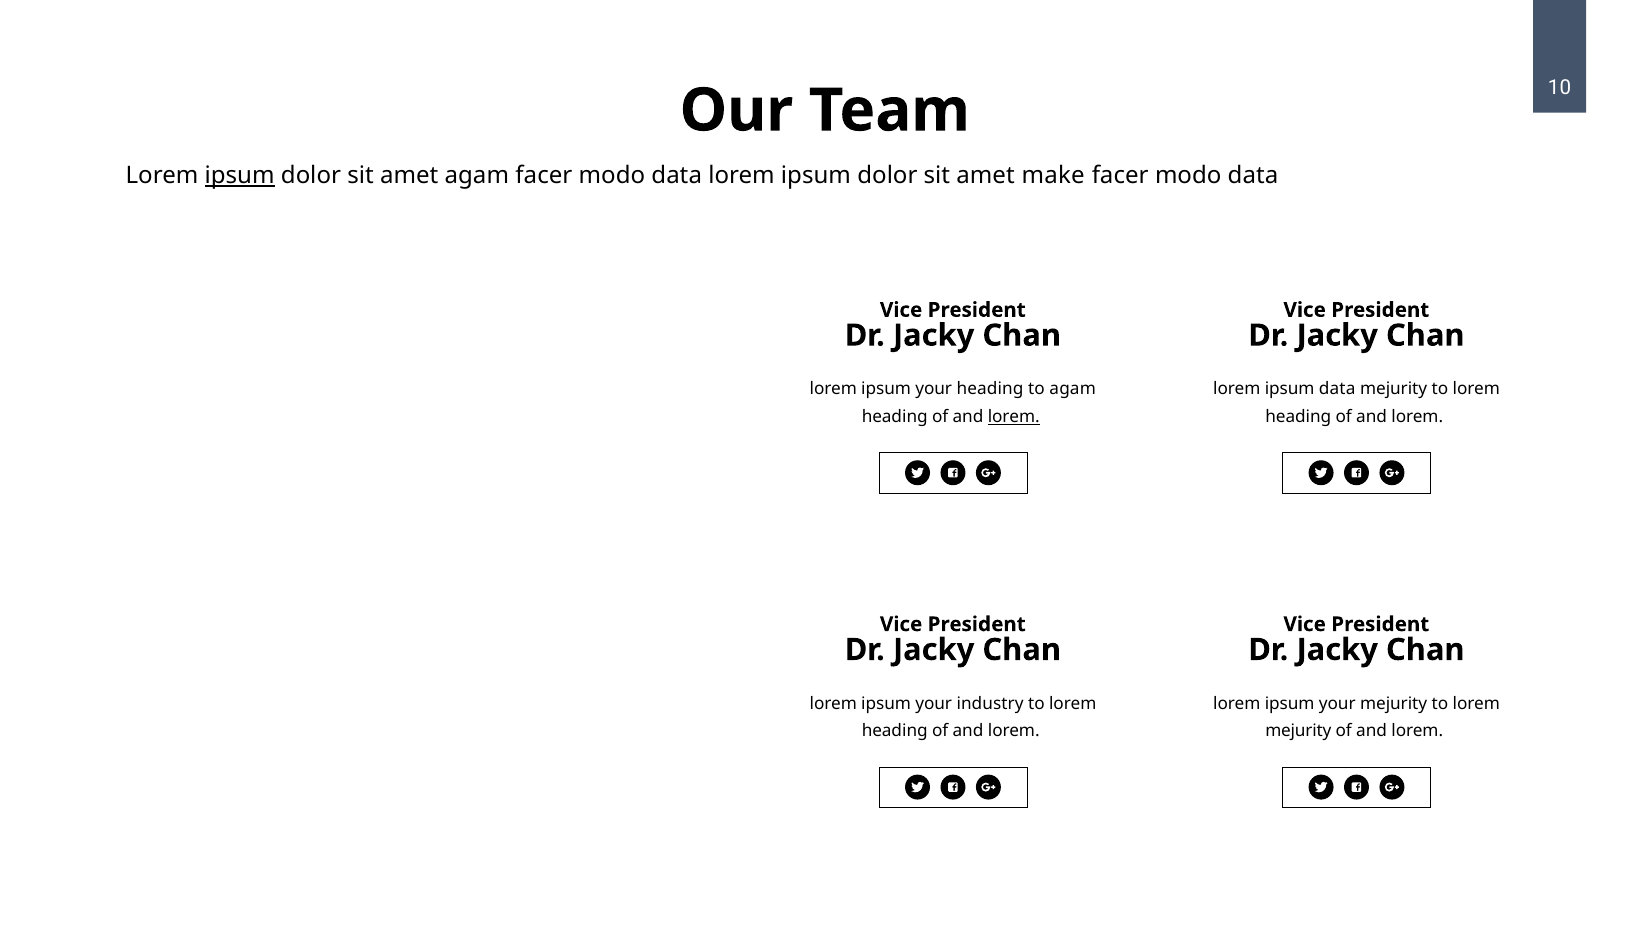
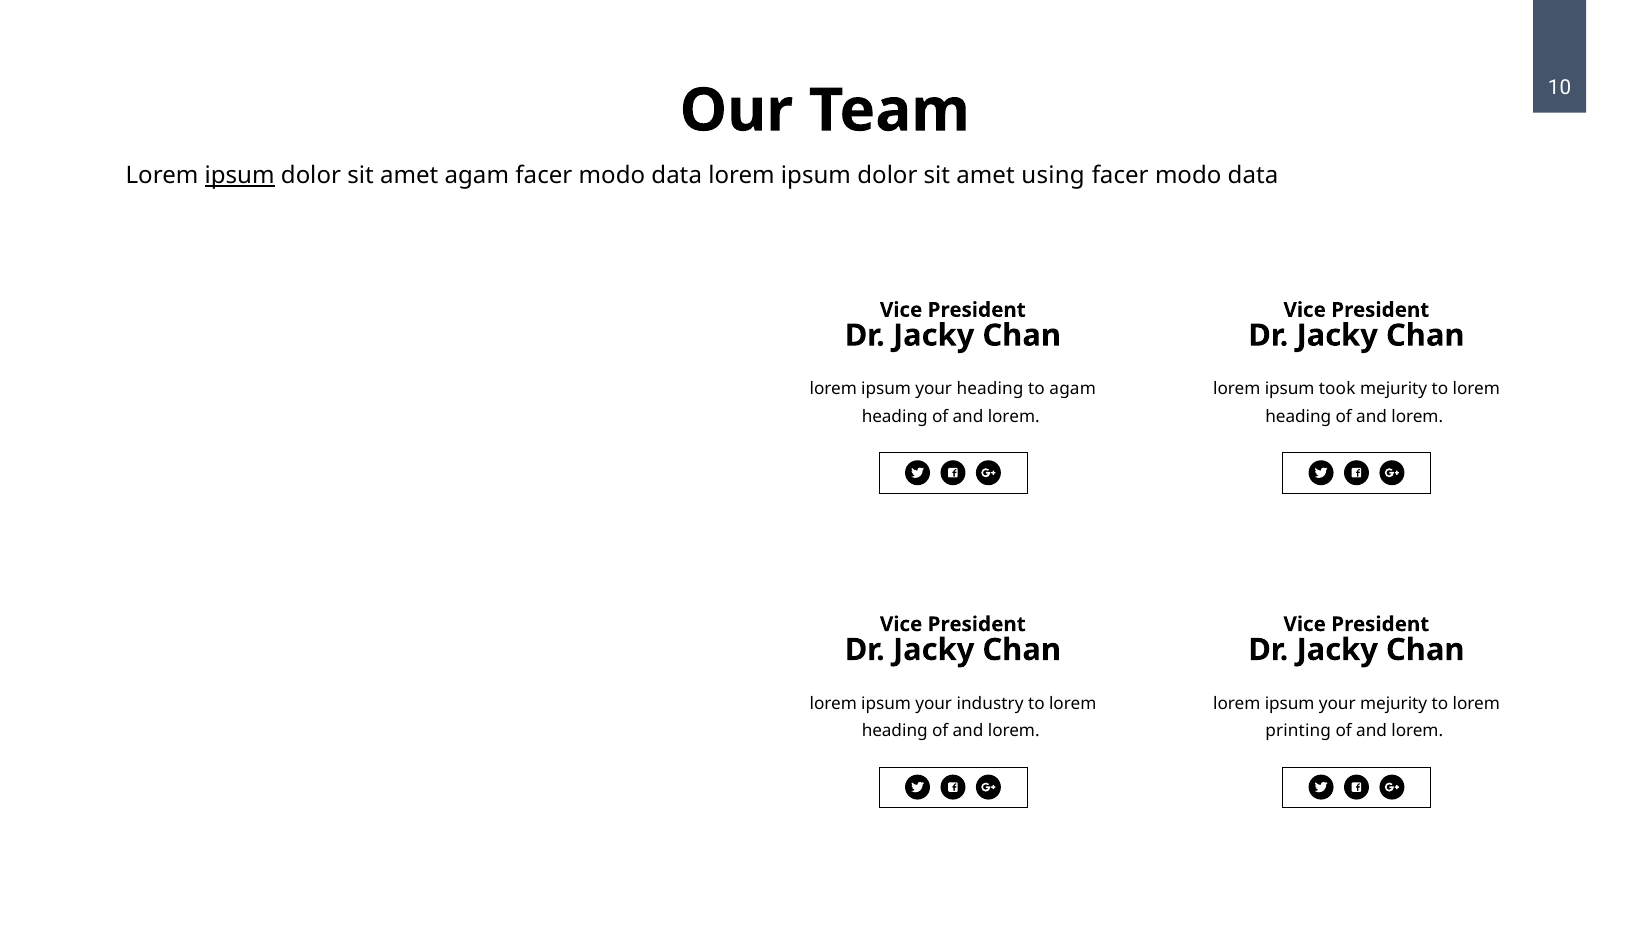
make: make -> using (1053, 176)
ipsum data: data -> took (1337, 389)
lorem underline: present -> none (1014, 417)
mejurity: mejurity -> printing (1298, 731)
